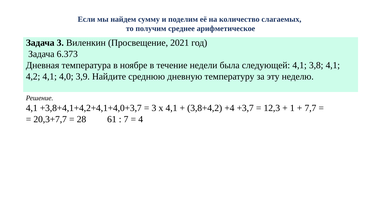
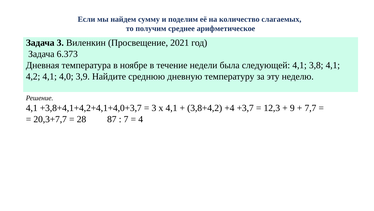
1: 1 -> 9 (292, 108)
61: 61 -> 87 (112, 119)
